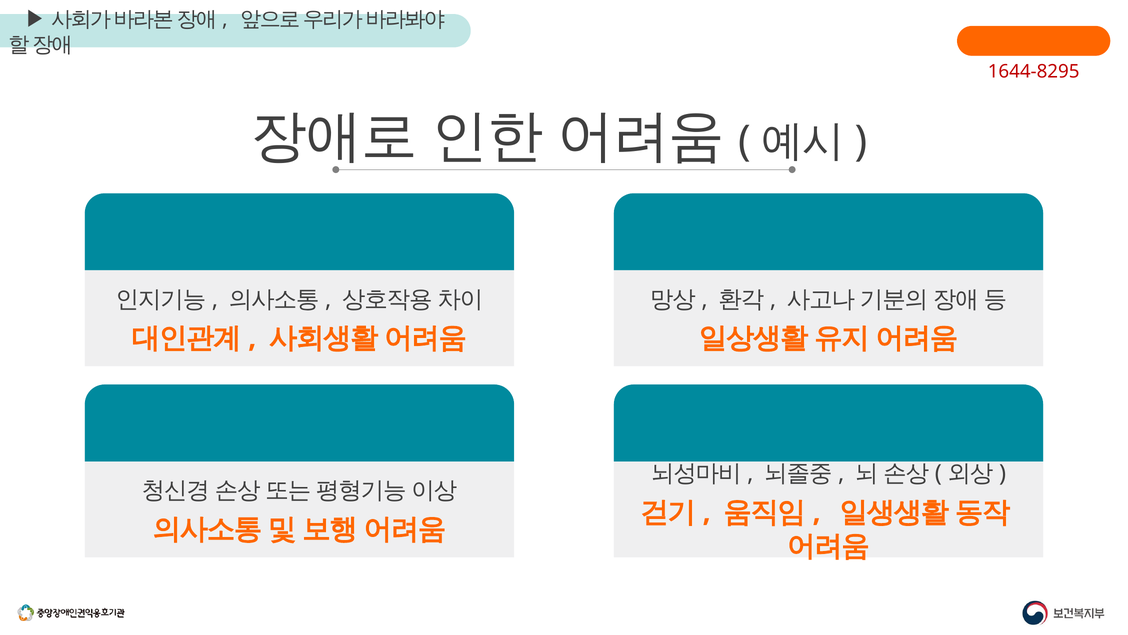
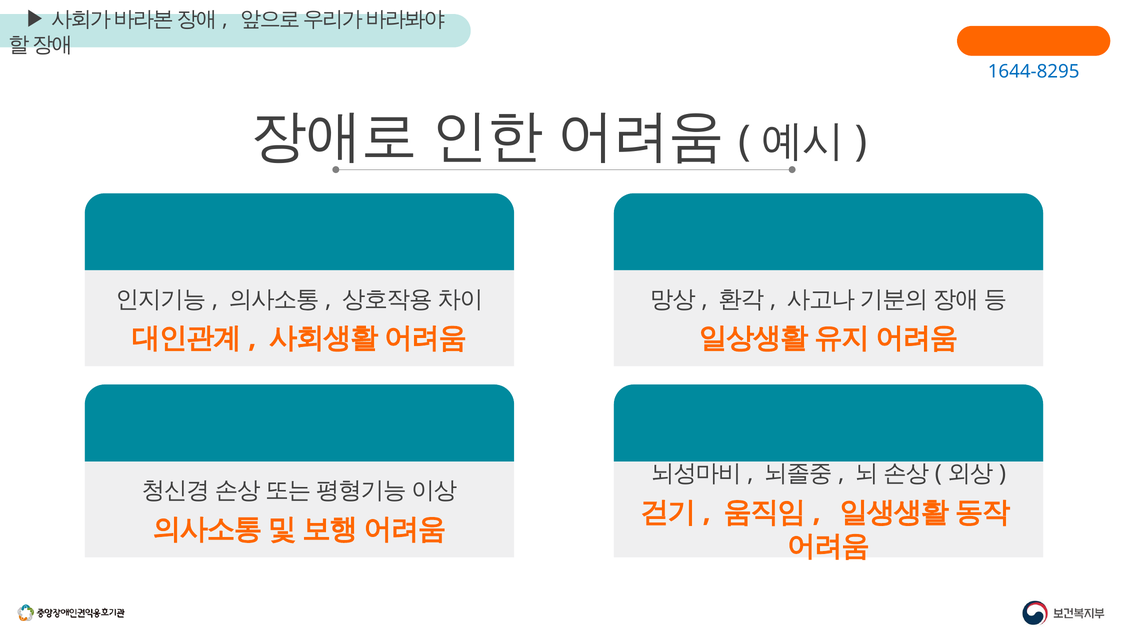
1644-8295 colour: red -> blue (1034, 72)
